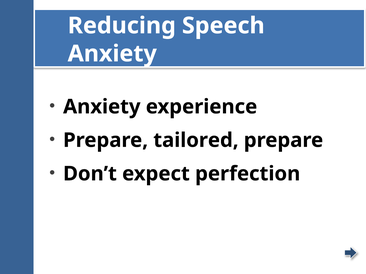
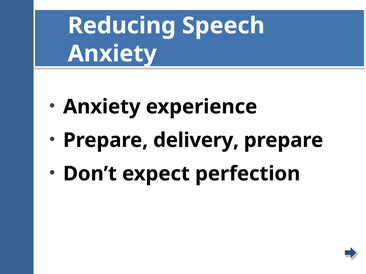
tailored: tailored -> delivery (196, 140)
